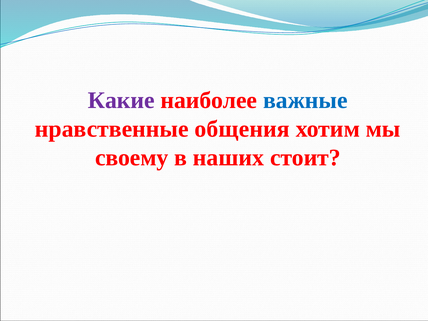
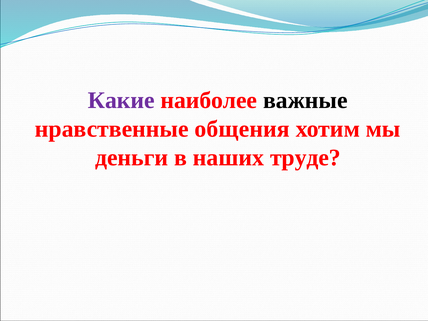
важные colour: blue -> black (305, 100)
своему: своему -> деньги (132, 158)
стоит: стоит -> труде (305, 158)
